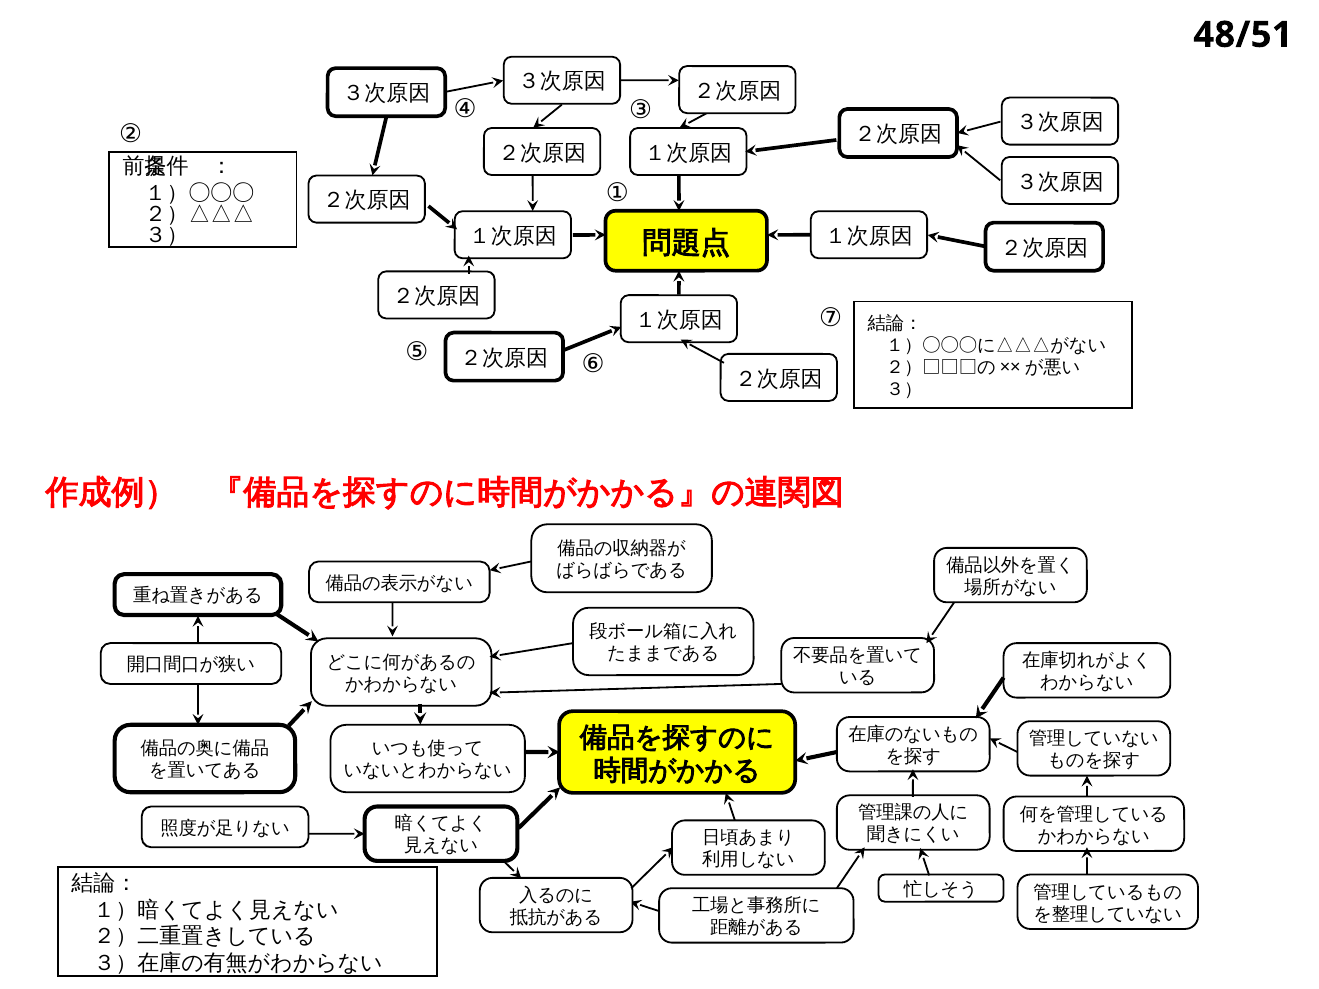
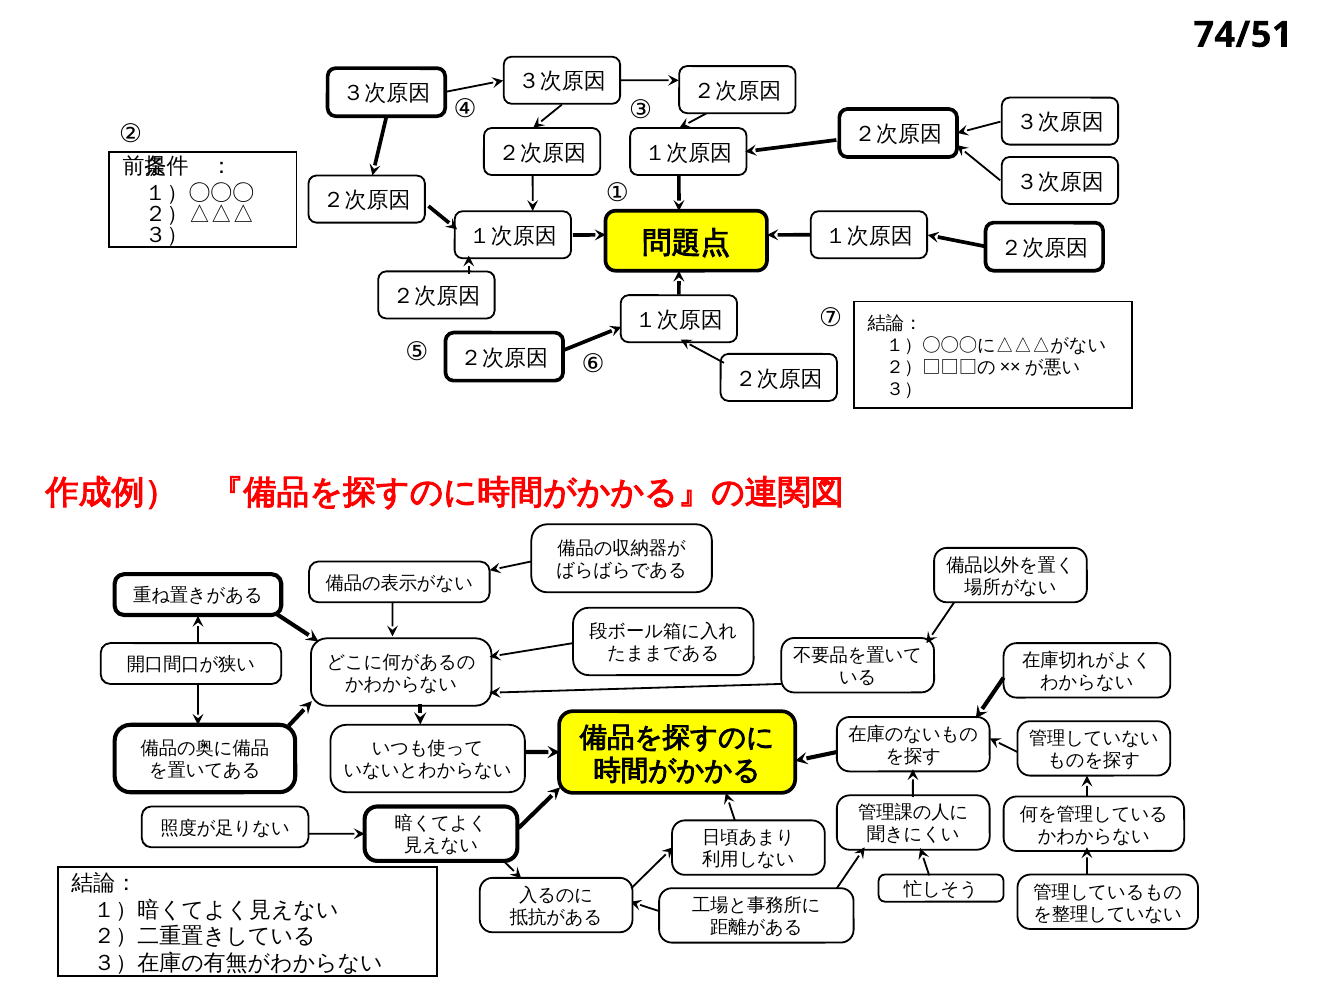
48/51: 48/51 -> 74/51 (1243, 35)
